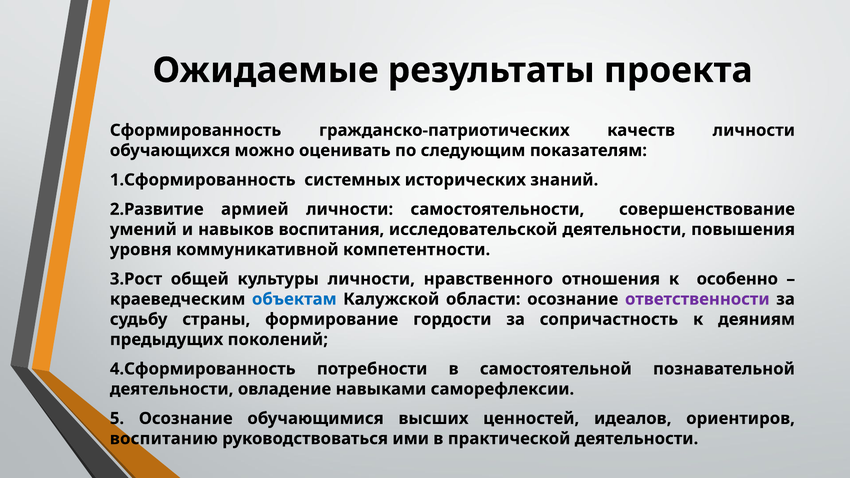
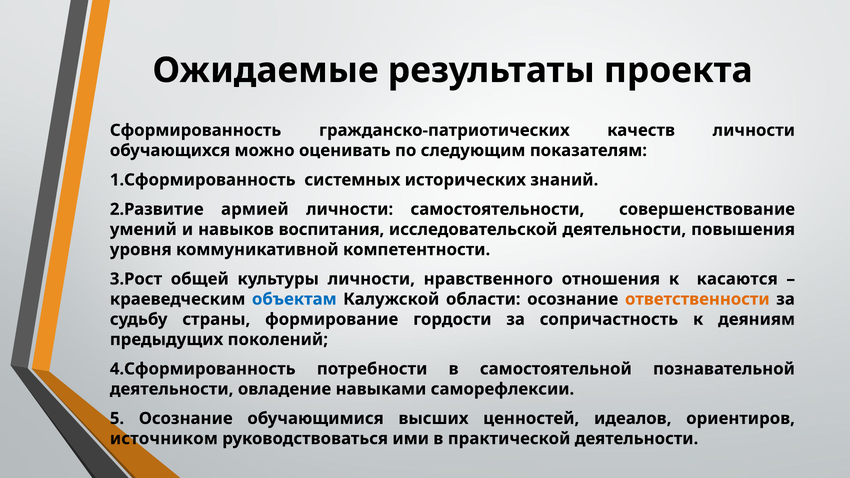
особенно: особенно -> касаются (737, 279)
ответственности colour: purple -> orange (697, 299)
воспитанию: воспитанию -> источником (164, 439)
